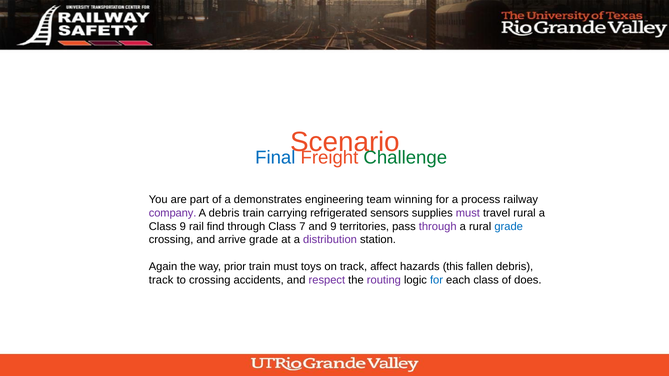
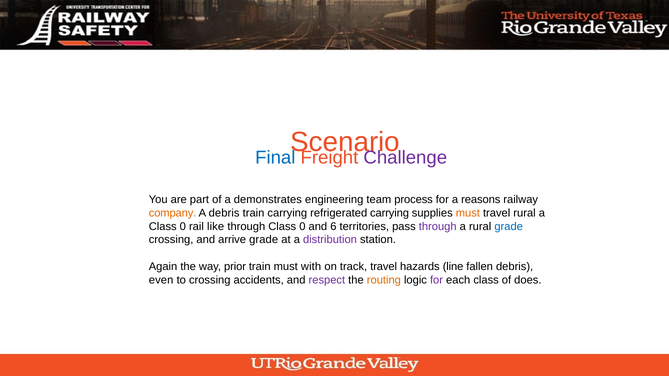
Challenge colour: green -> purple (405, 158)
winning: winning -> process (414, 200)
process: process -> reasons (481, 200)
company colour: purple -> orange (173, 213)
refrigerated sensors: sensors -> carrying (390, 213)
must colour: purple -> orange (468, 213)
9: 9 -> 0 (183, 227)
find: find -> like (216, 227)
through Class 7: 7 -> 0 (302, 227)
and 9: 9 -> 6 (333, 227)
toys: toys -> with (311, 267)
track affect: affect -> travel (384, 267)
this: this -> line (453, 267)
track: track -> even (161, 280)
routing colour: purple -> orange (384, 280)
for colour: blue -> purple (437, 280)
